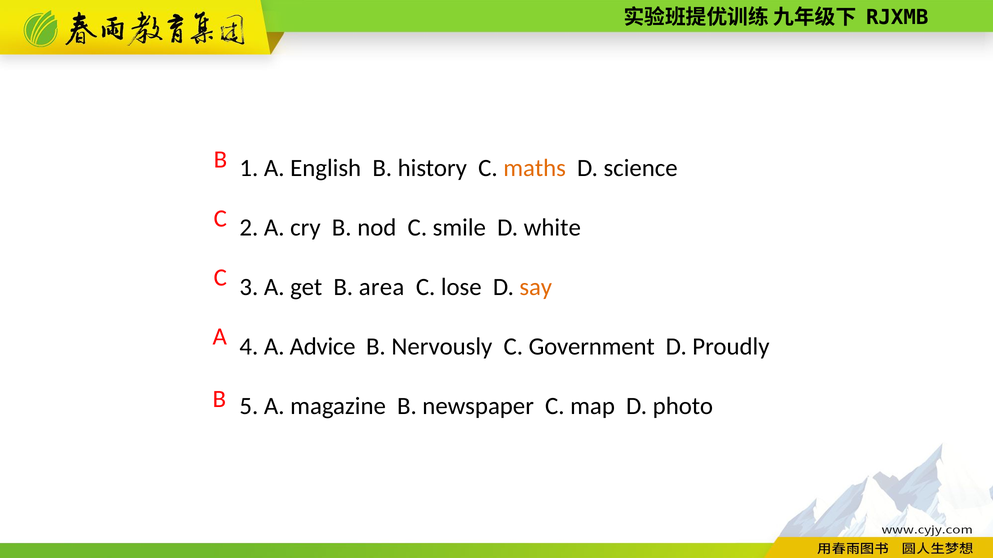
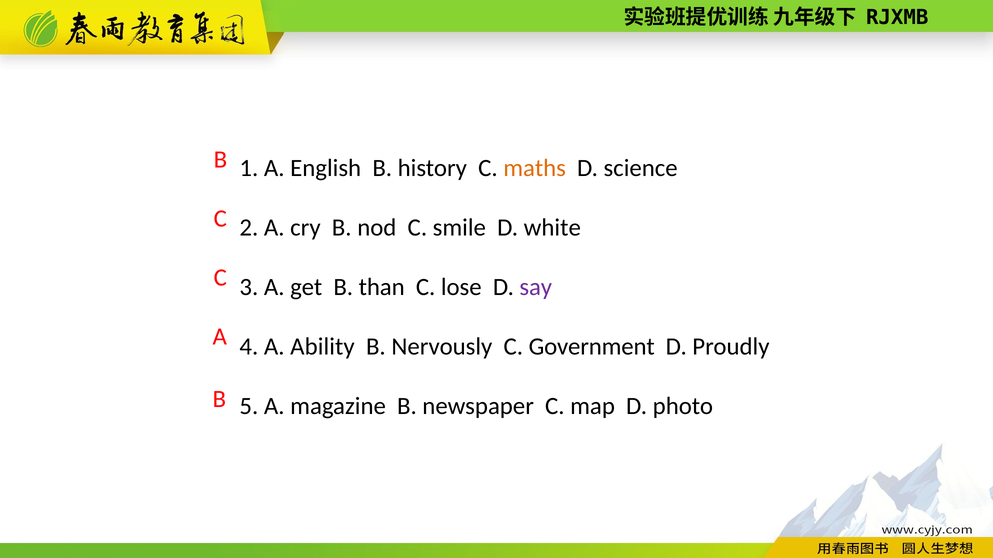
area: area -> than (382, 287)
say colour: orange -> purple (536, 287)
Advice: Advice -> Ability (322, 347)
